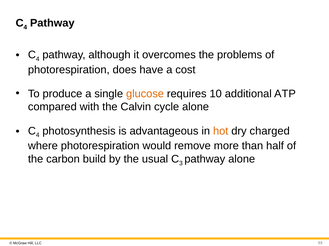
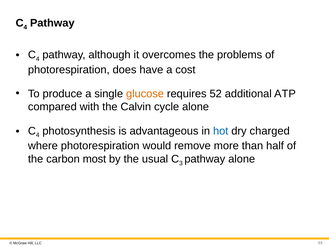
10: 10 -> 52 (216, 94)
hot colour: orange -> blue (221, 131)
build: build -> most (94, 159)
